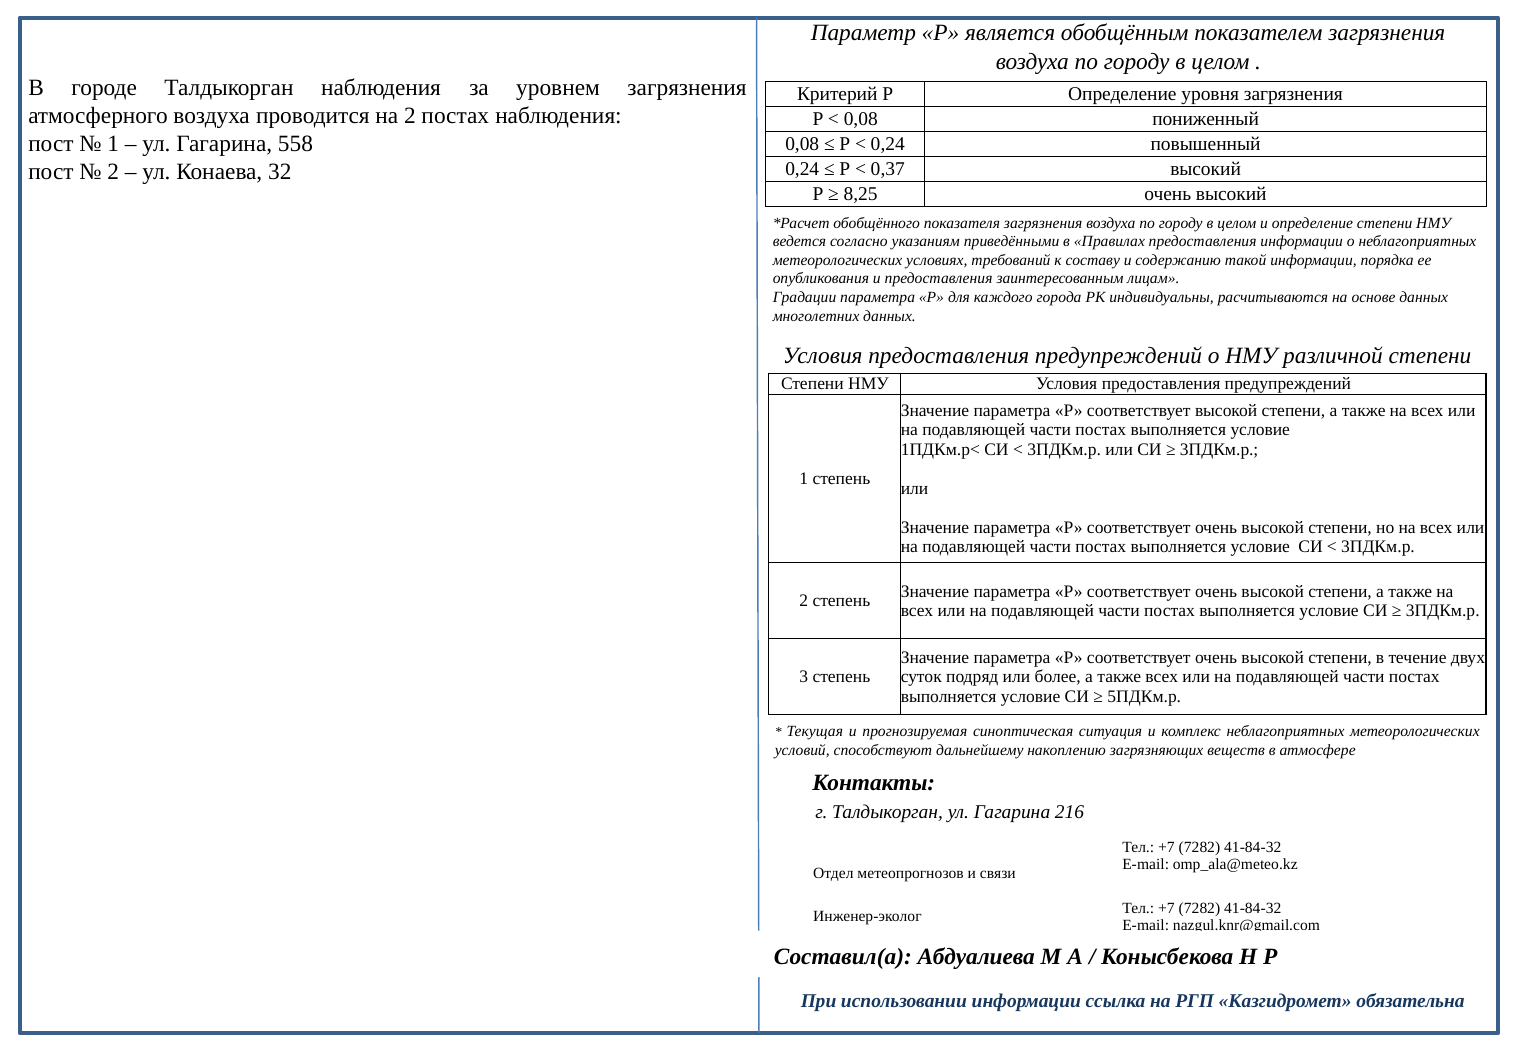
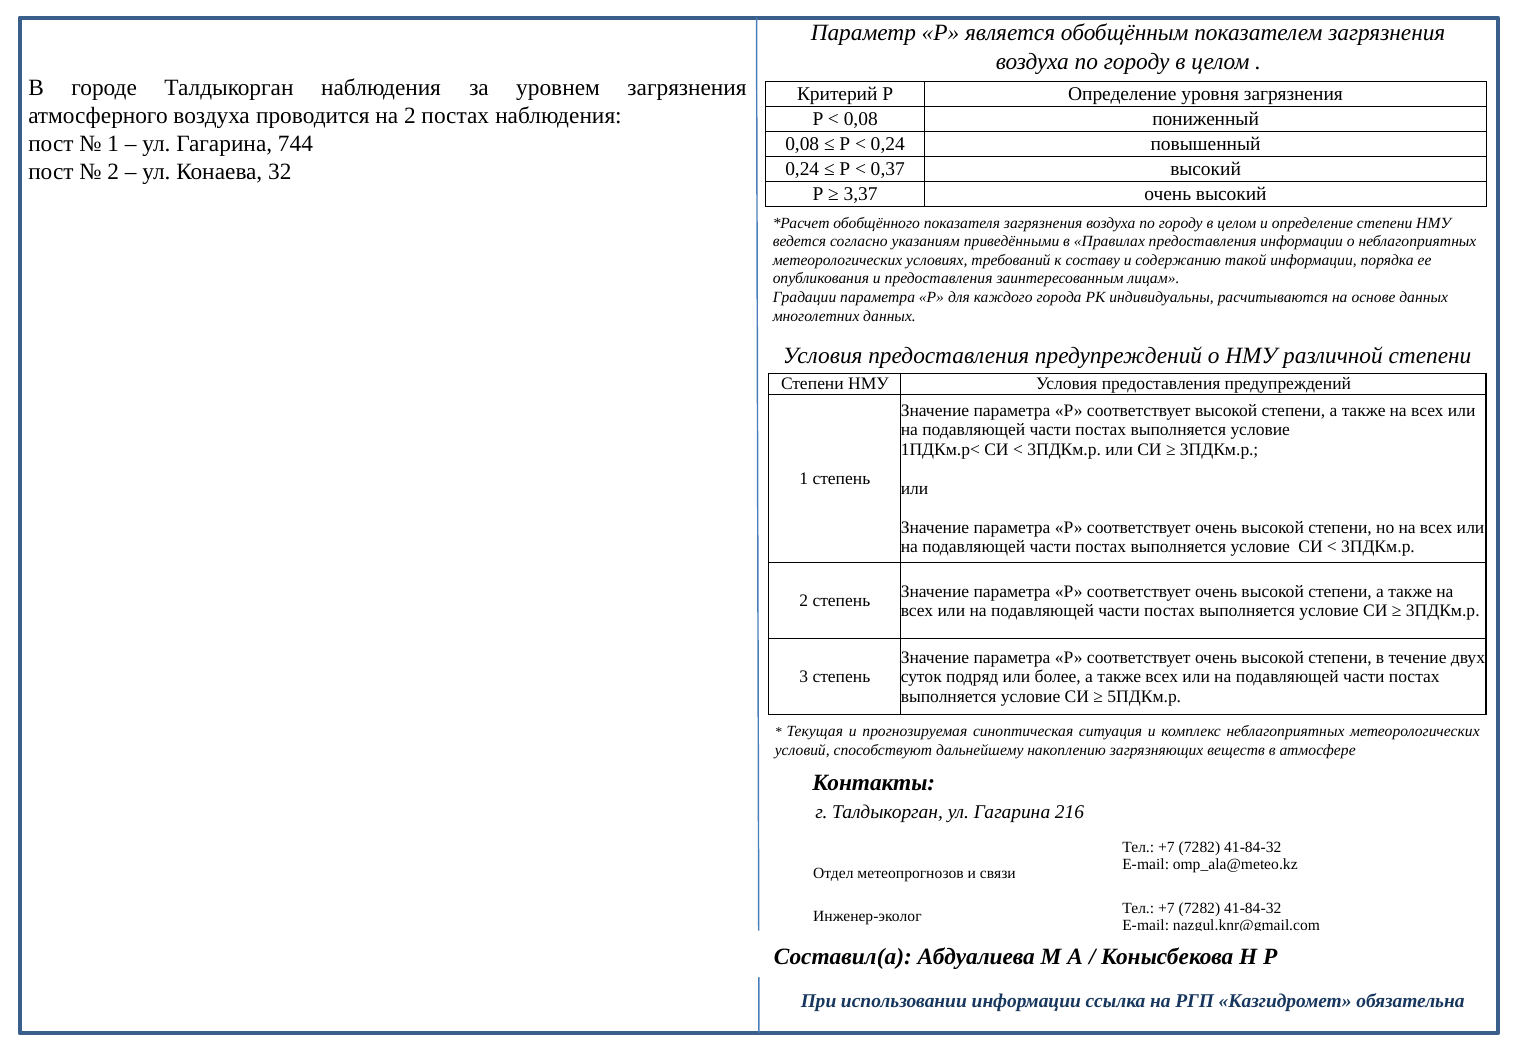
558: 558 -> 744 (295, 144)
8,25: 8,25 -> 3,37 (861, 194)
